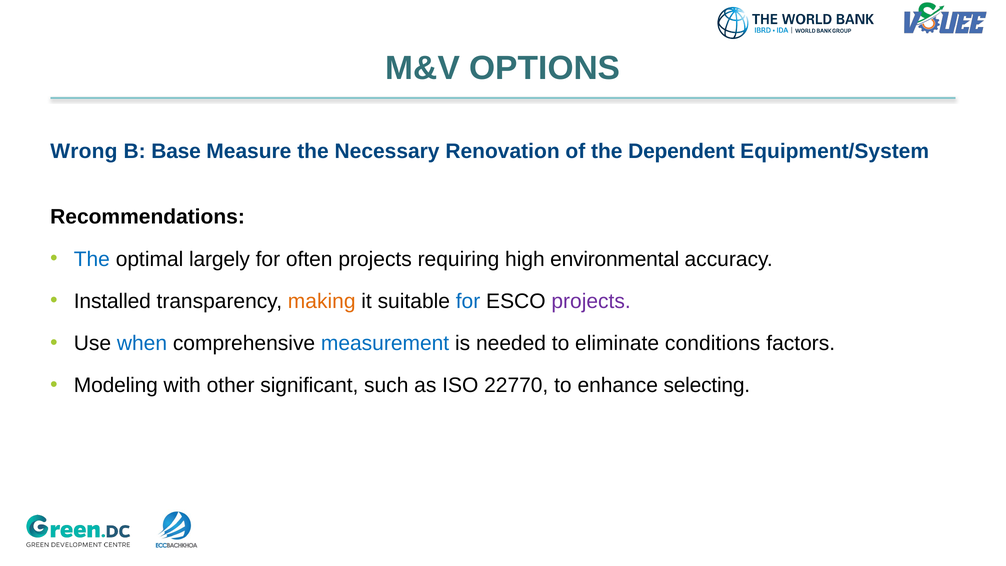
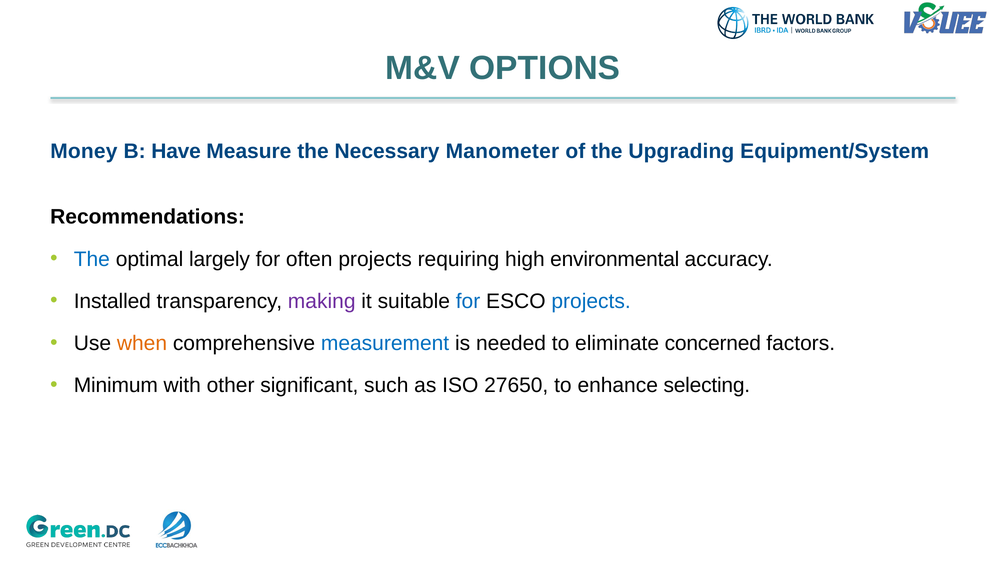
Wrong: Wrong -> Money (84, 151)
Base: Base -> Have (176, 151)
Renovation: Renovation -> Manometer (502, 151)
Dependent: Dependent -> Upgrading (681, 151)
making colour: orange -> purple (322, 301)
projects colour: purple -> blue (591, 301)
when colour: blue -> orange (142, 343)
conditions: conditions -> concerned (713, 343)
Modeling: Modeling -> Minimum (116, 385)
22770: 22770 -> 27650 (516, 385)
